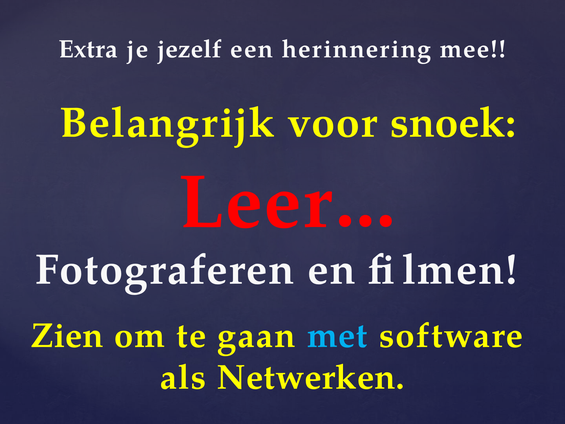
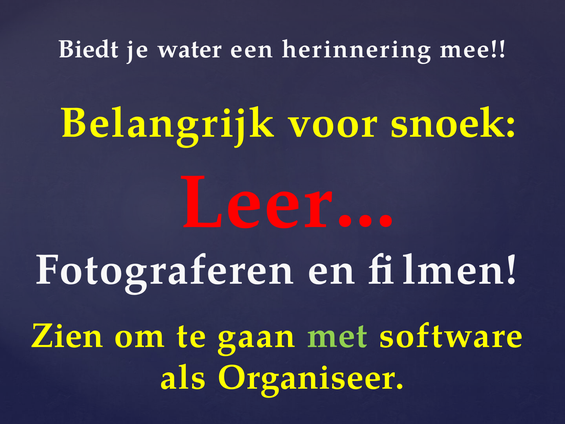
Extra: Extra -> Biedt (88, 49)
jezelf: jezelf -> water (189, 49)
met colour: light blue -> light green (337, 336)
Netwerken: Netwerken -> Organiseer (311, 377)
